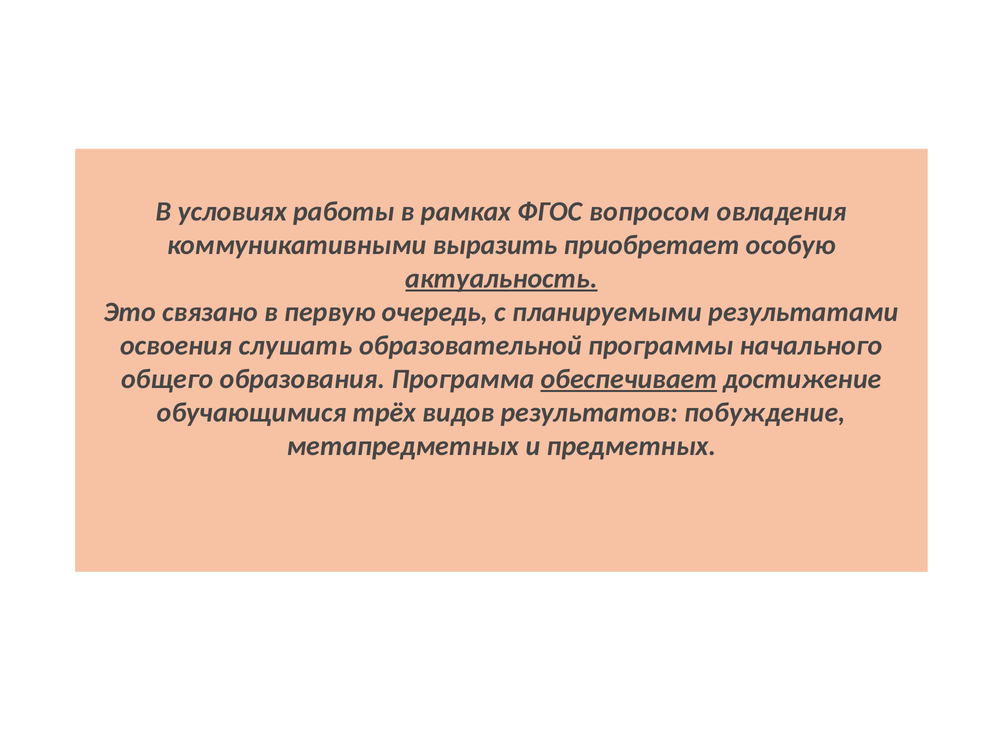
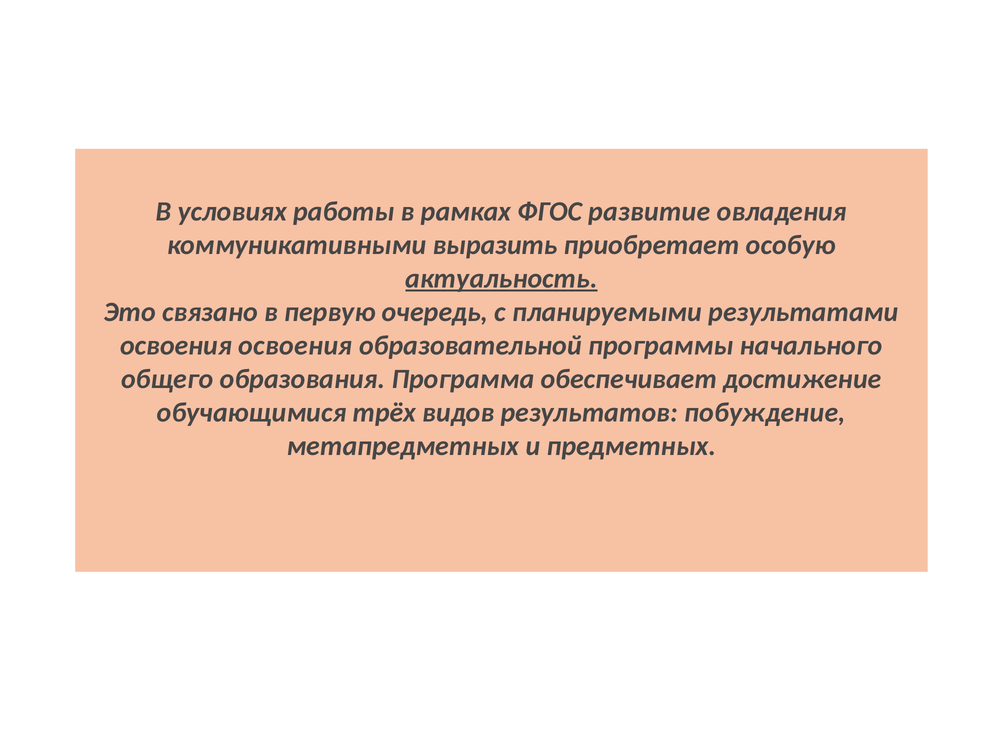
вопросом: вопросом -> развитие (649, 212)
освоения слушать: слушать -> освоения (295, 346)
обеспечивает underline: present -> none (629, 379)
